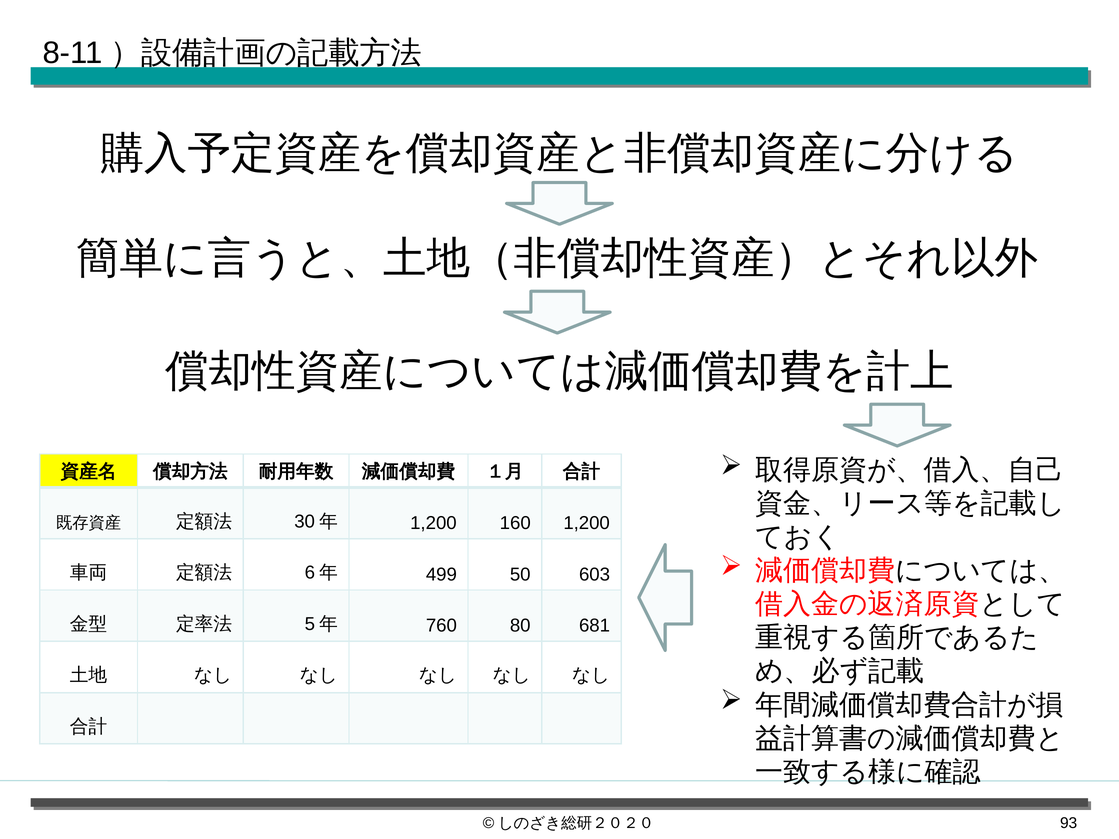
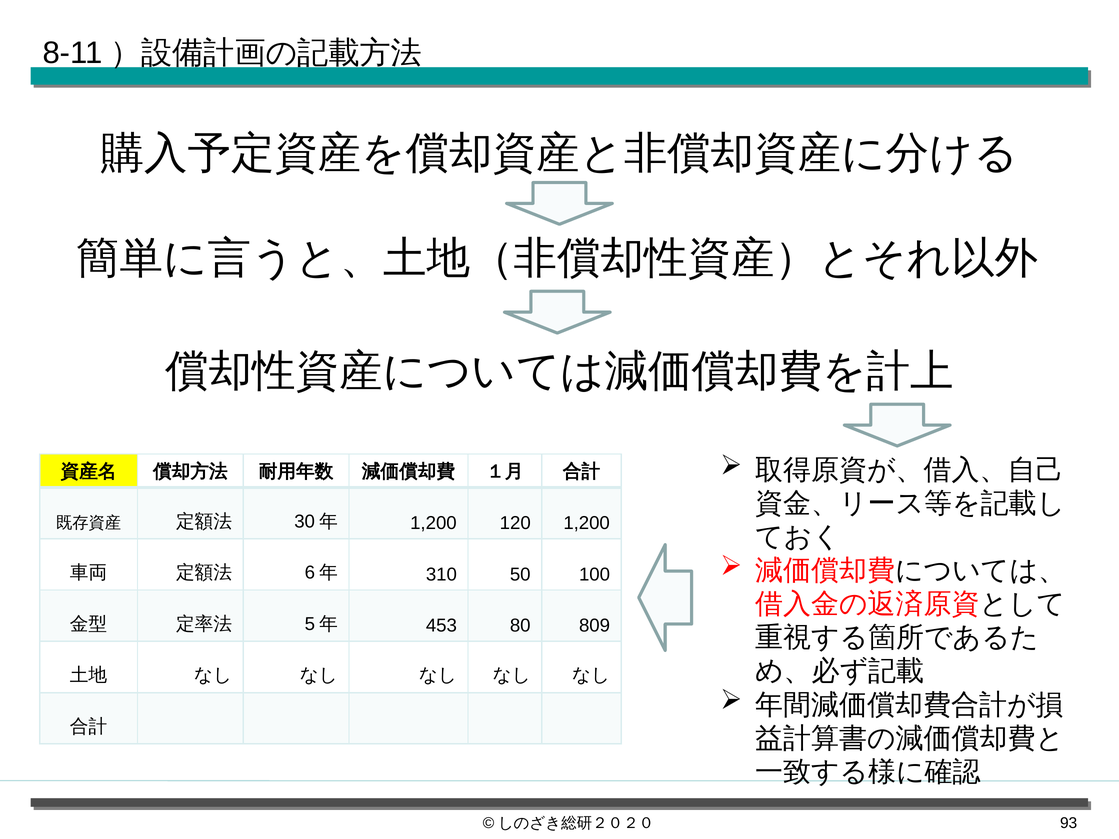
160: 160 -> 120 (515, 523)
499: 499 -> 310 (441, 575)
603: 603 -> 100 (595, 575)
760: 760 -> 453 (441, 626)
681: 681 -> 809 (595, 626)
